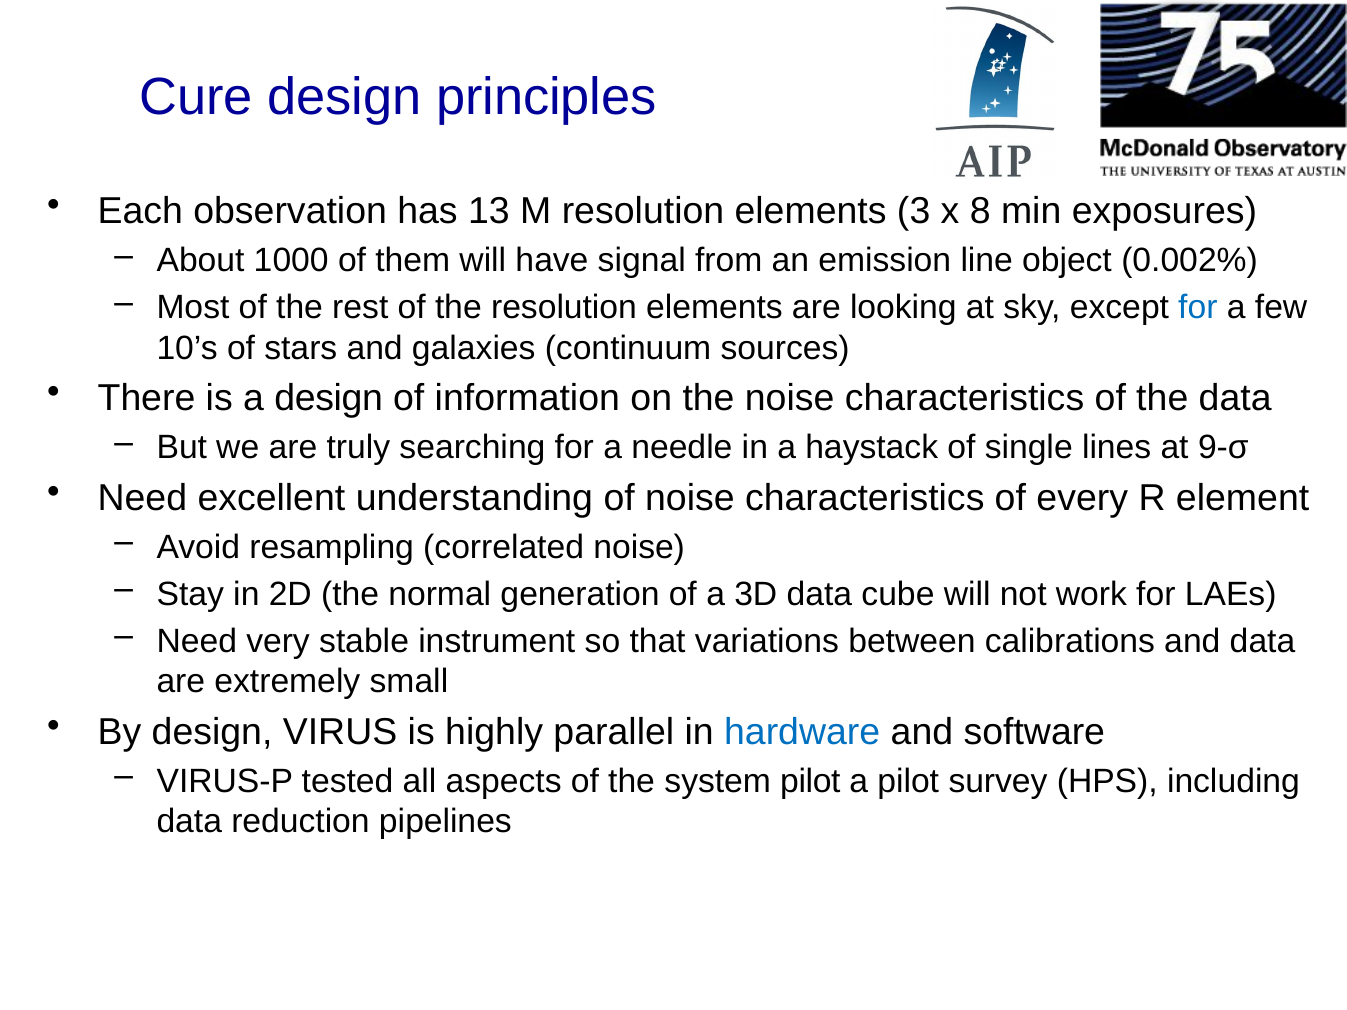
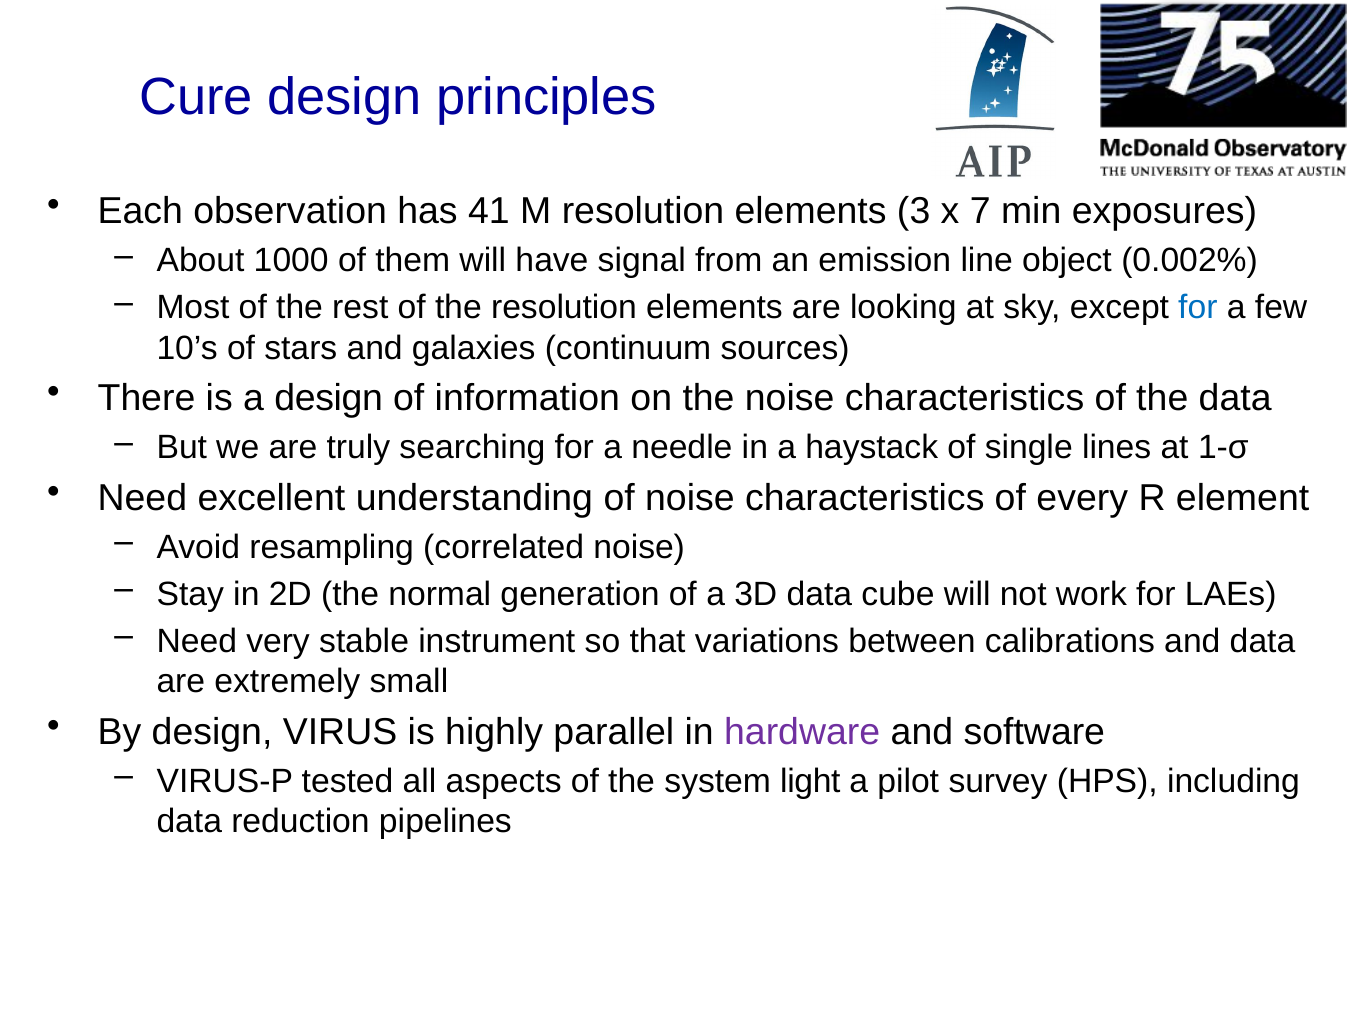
13: 13 -> 41 (489, 211)
8: 8 -> 7 (980, 211)
9-σ: 9-σ -> 1-σ (1223, 448)
hardware colour: blue -> purple (802, 732)
system pilot: pilot -> light (810, 781)
